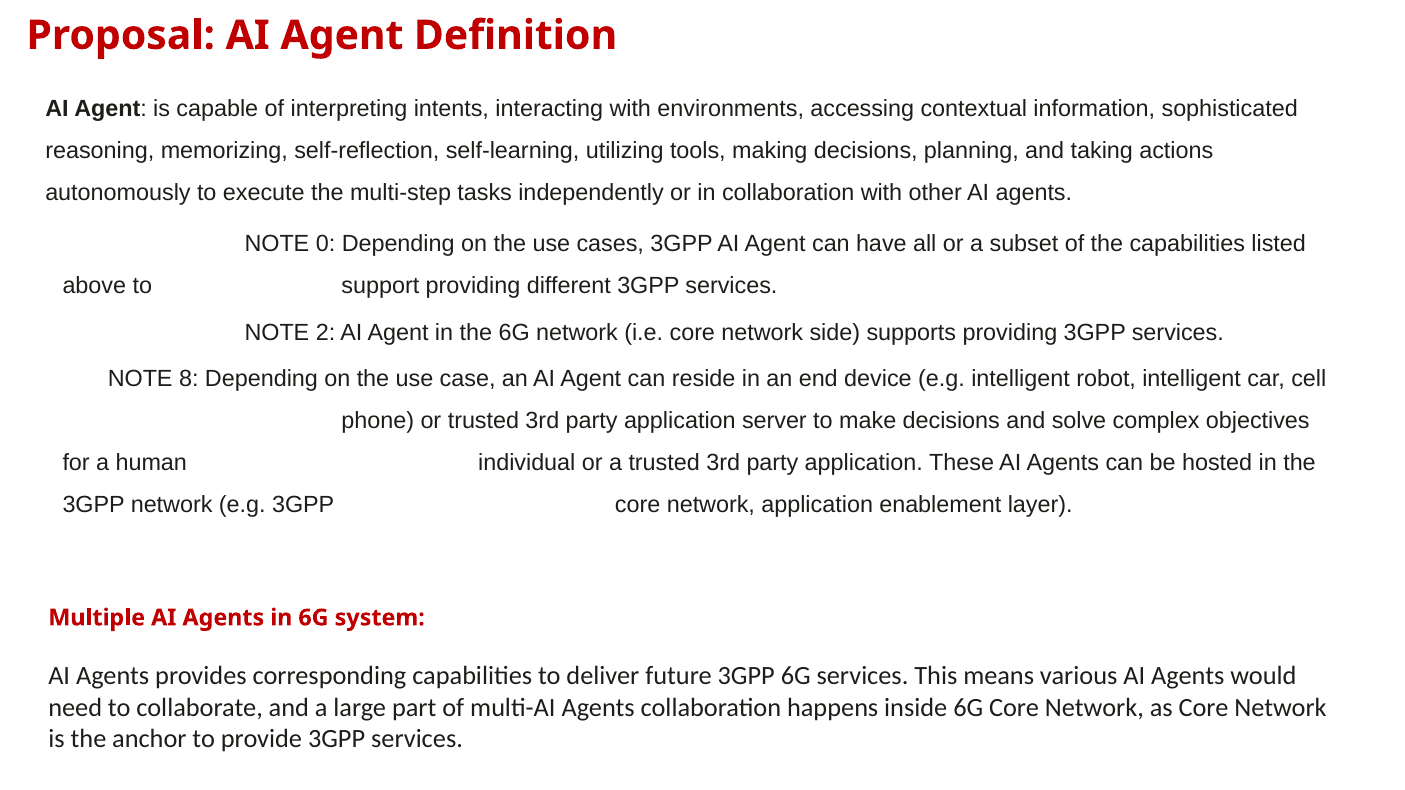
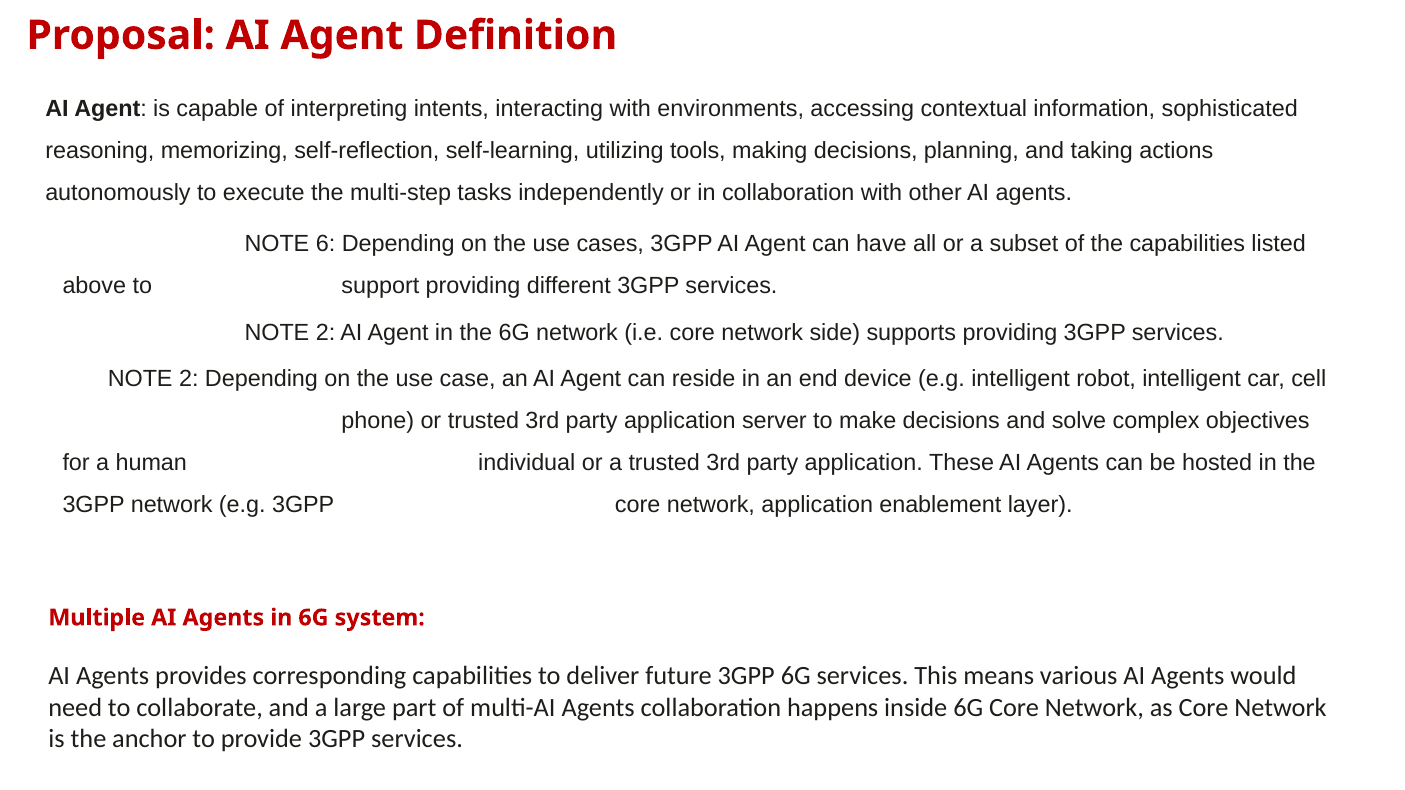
0: 0 -> 6 (326, 244)
8: 8 -> 2 (189, 379)
